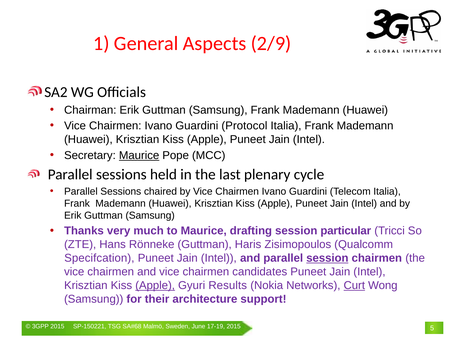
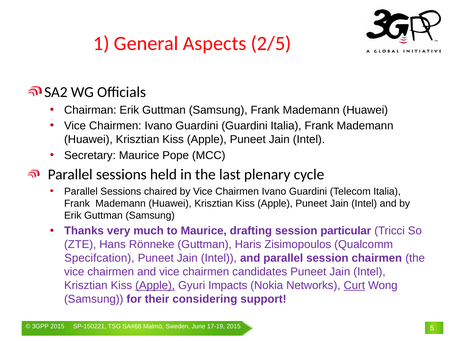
2/9: 2/9 -> 2/5 (271, 43)
Guardini Protocol: Protocol -> Guardini (244, 126)
Maurice underline: present -> none (139, 155)
session underline: present -> none (327, 258)
Results: Results -> Impacts (228, 285)
architecture: architecture -> considering (205, 299)
